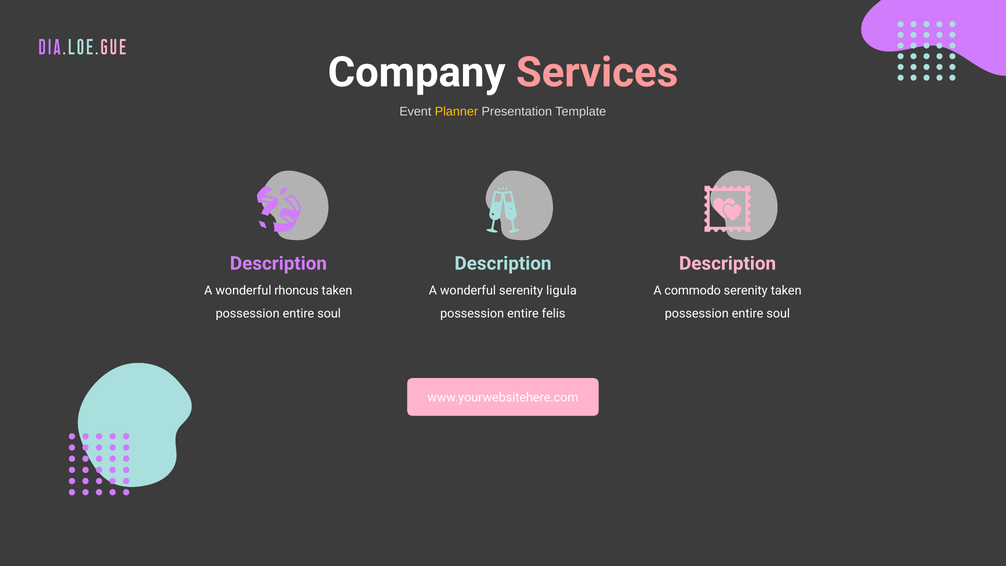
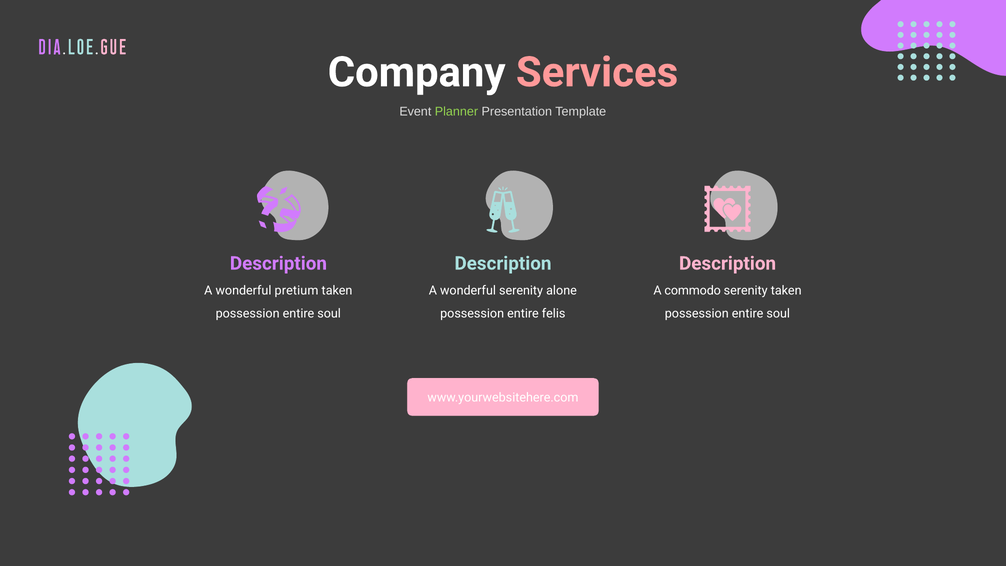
Planner colour: yellow -> light green (456, 112)
rhoncus: rhoncus -> pretium (296, 291)
ligula: ligula -> alone (562, 291)
